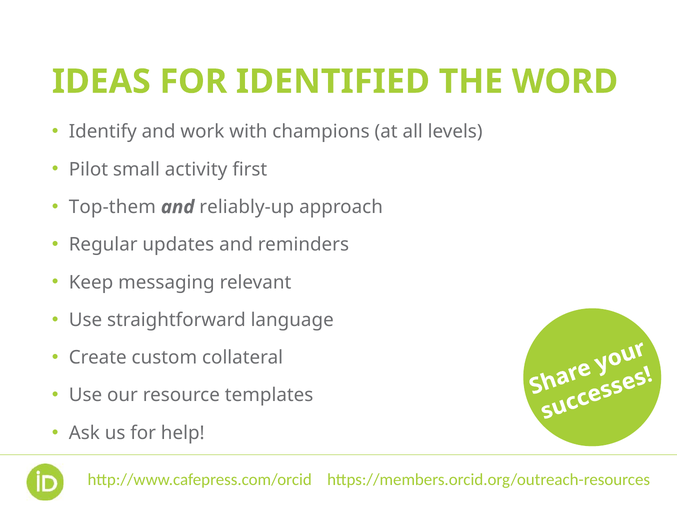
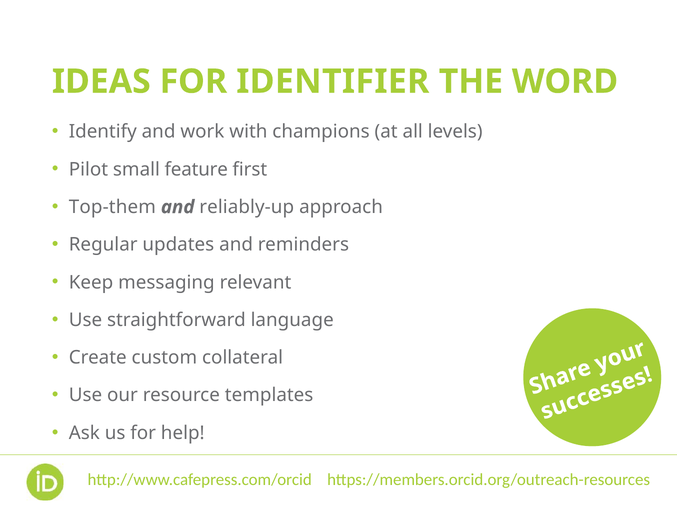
IDENTIFIED: IDENTIFIED -> IDENTIFIER (333, 82)
activity: activity -> feature (196, 169)
